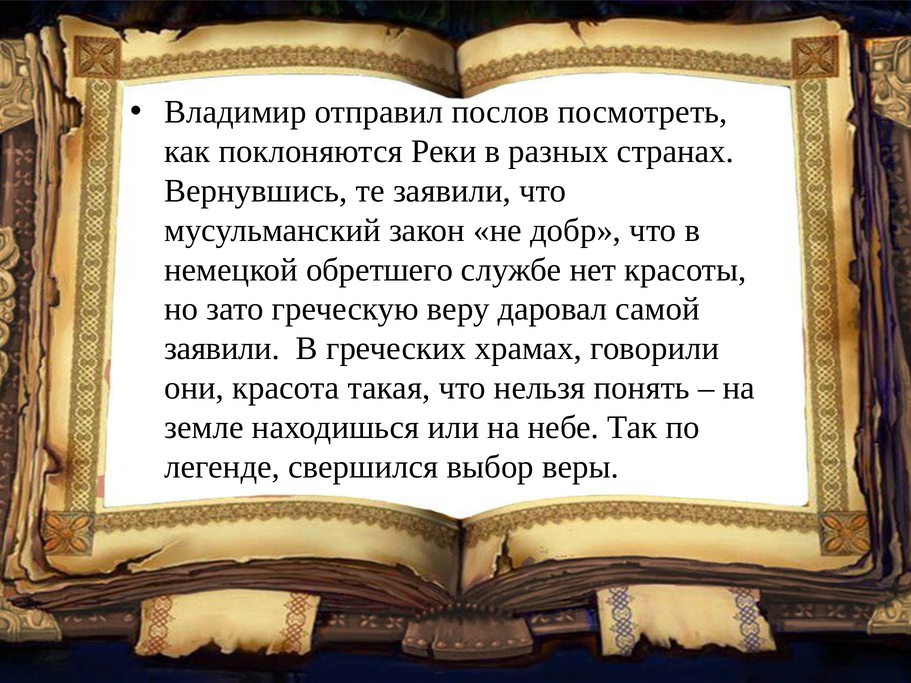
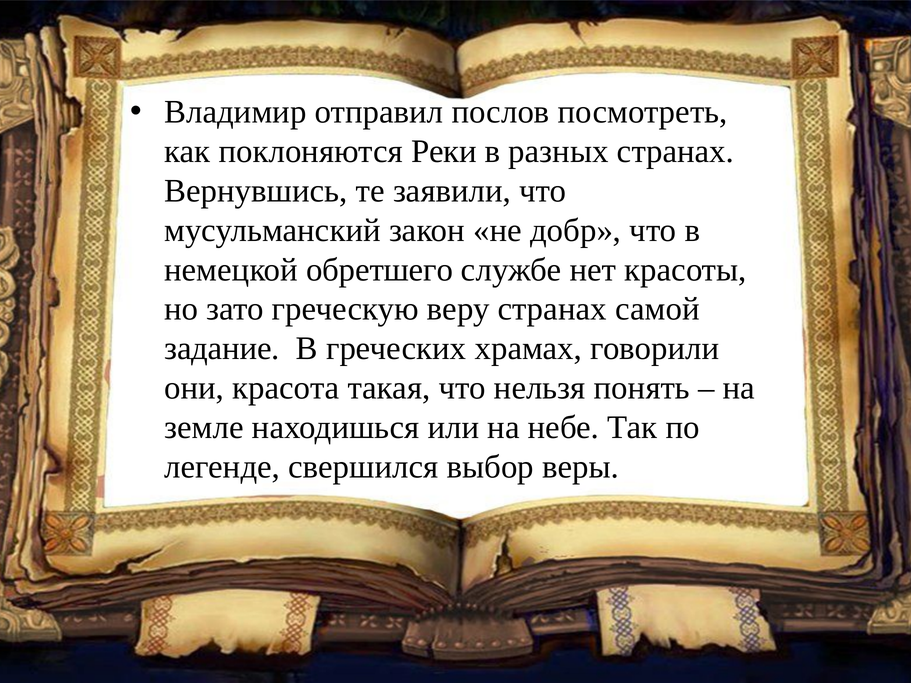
веру даровал: даровал -> странах (552, 309)
заявили: заявили -> задание (222, 349)
